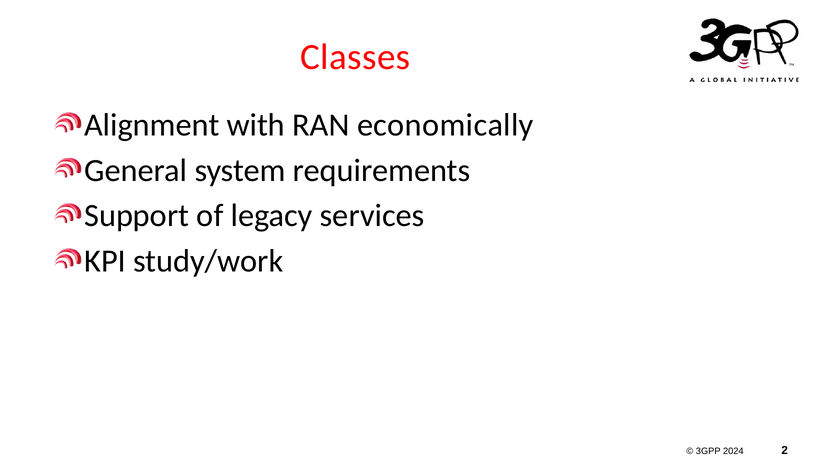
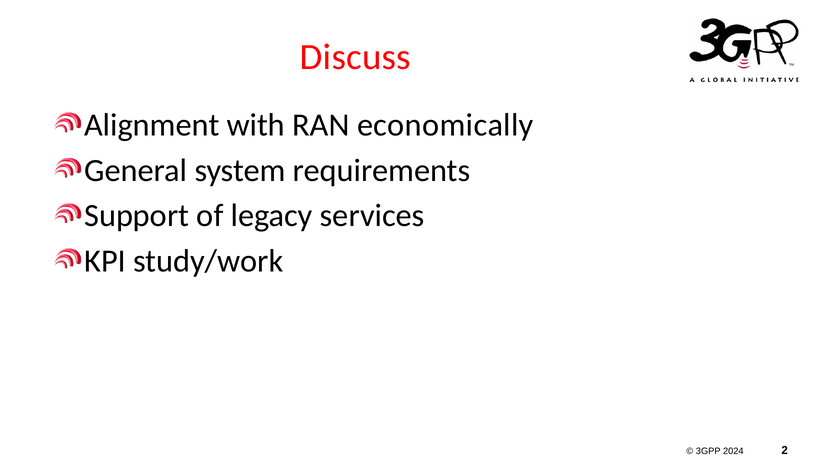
Classes: Classes -> Discuss (355, 57)
